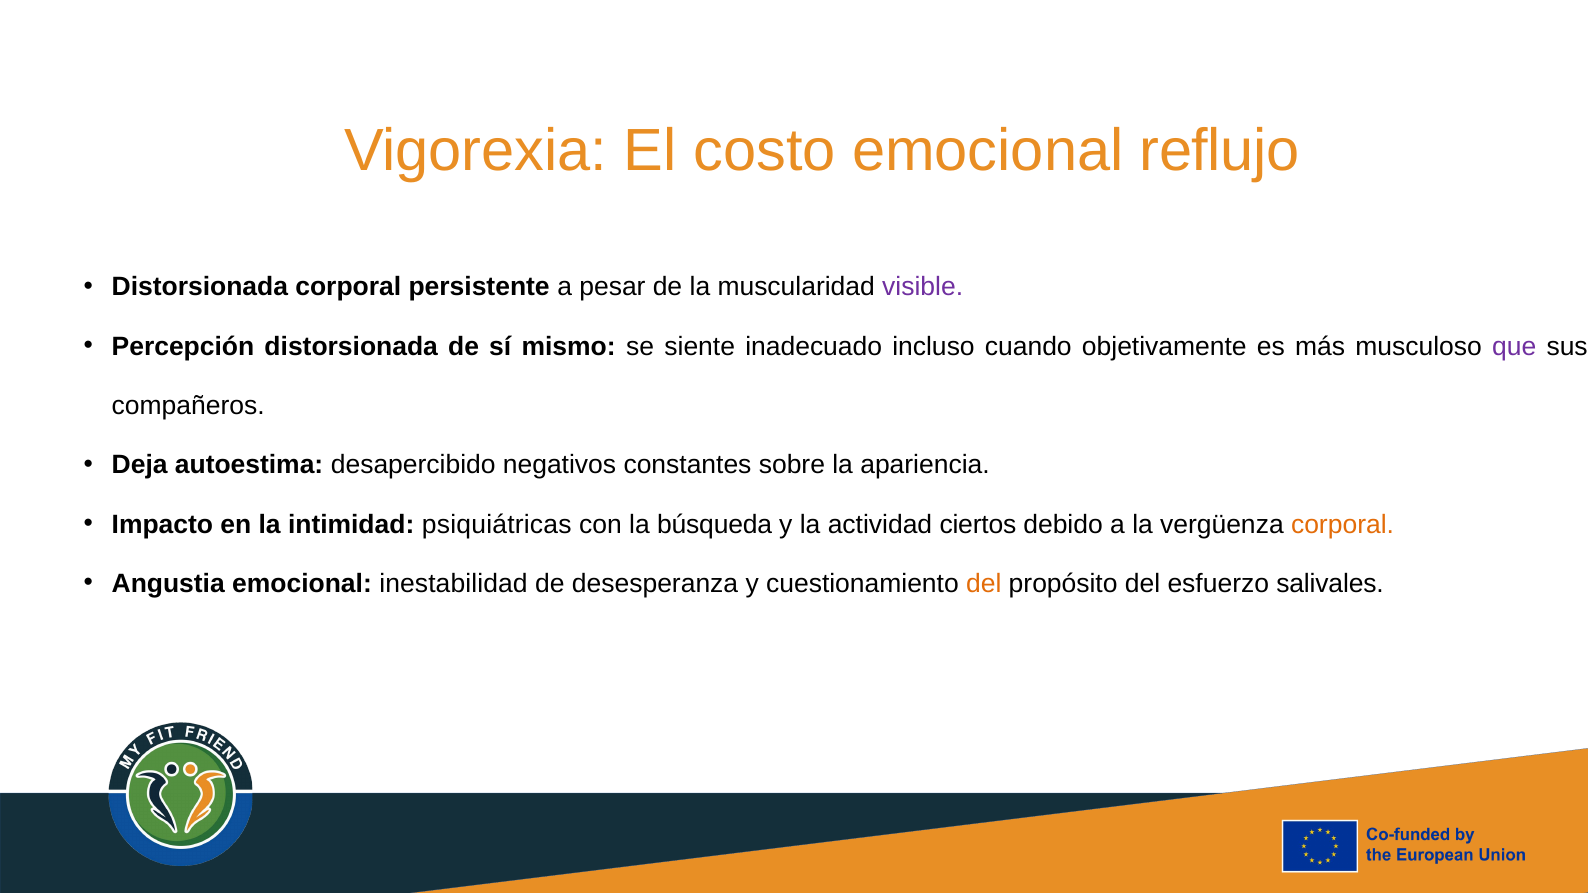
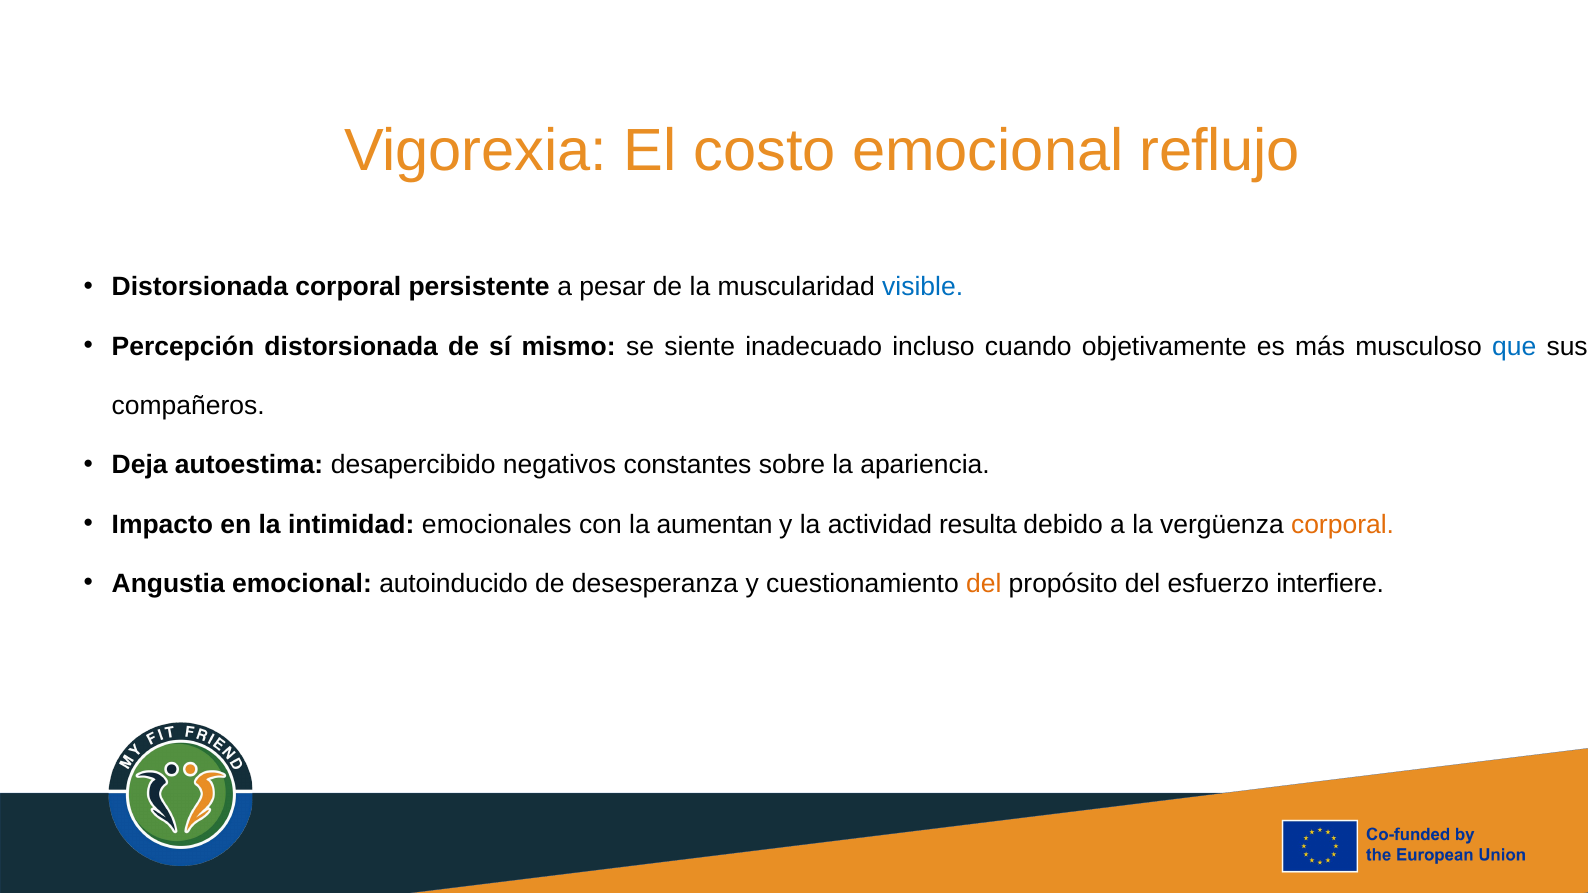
visible colour: purple -> blue (923, 287)
que colour: purple -> blue (1514, 346)
psiquiátricas: psiquiátricas -> emocionales (497, 524)
búsqueda: búsqueda -> aumentan (715, 524)
ciertos: ciertos -> resulta (978, 524)
inestabilidad: inestabilidad -> autoinducido (454, 584)
salivales: salivales -> interfiere (1330, 584)
